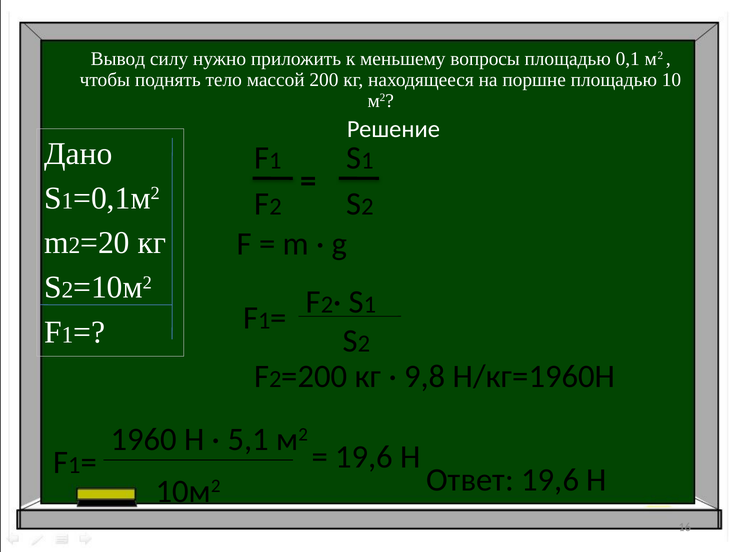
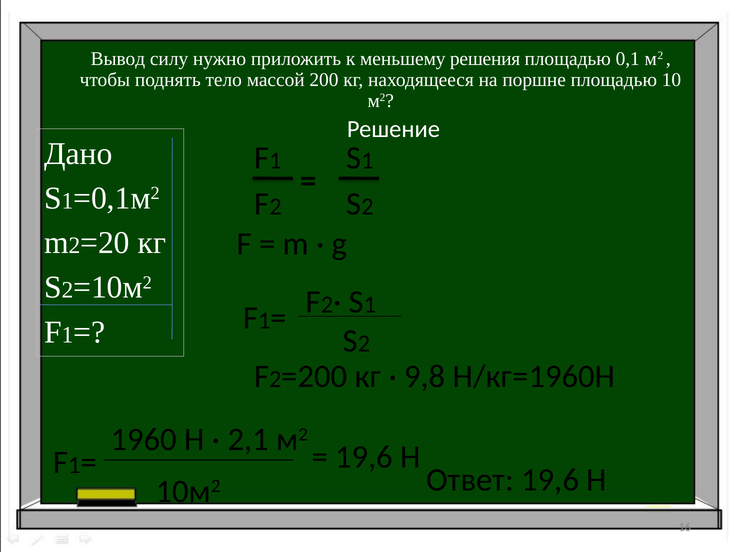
вопросы: вопросы -> решения (485, 59)
5,1: 5,1 -> 2,1 (248, 439)
